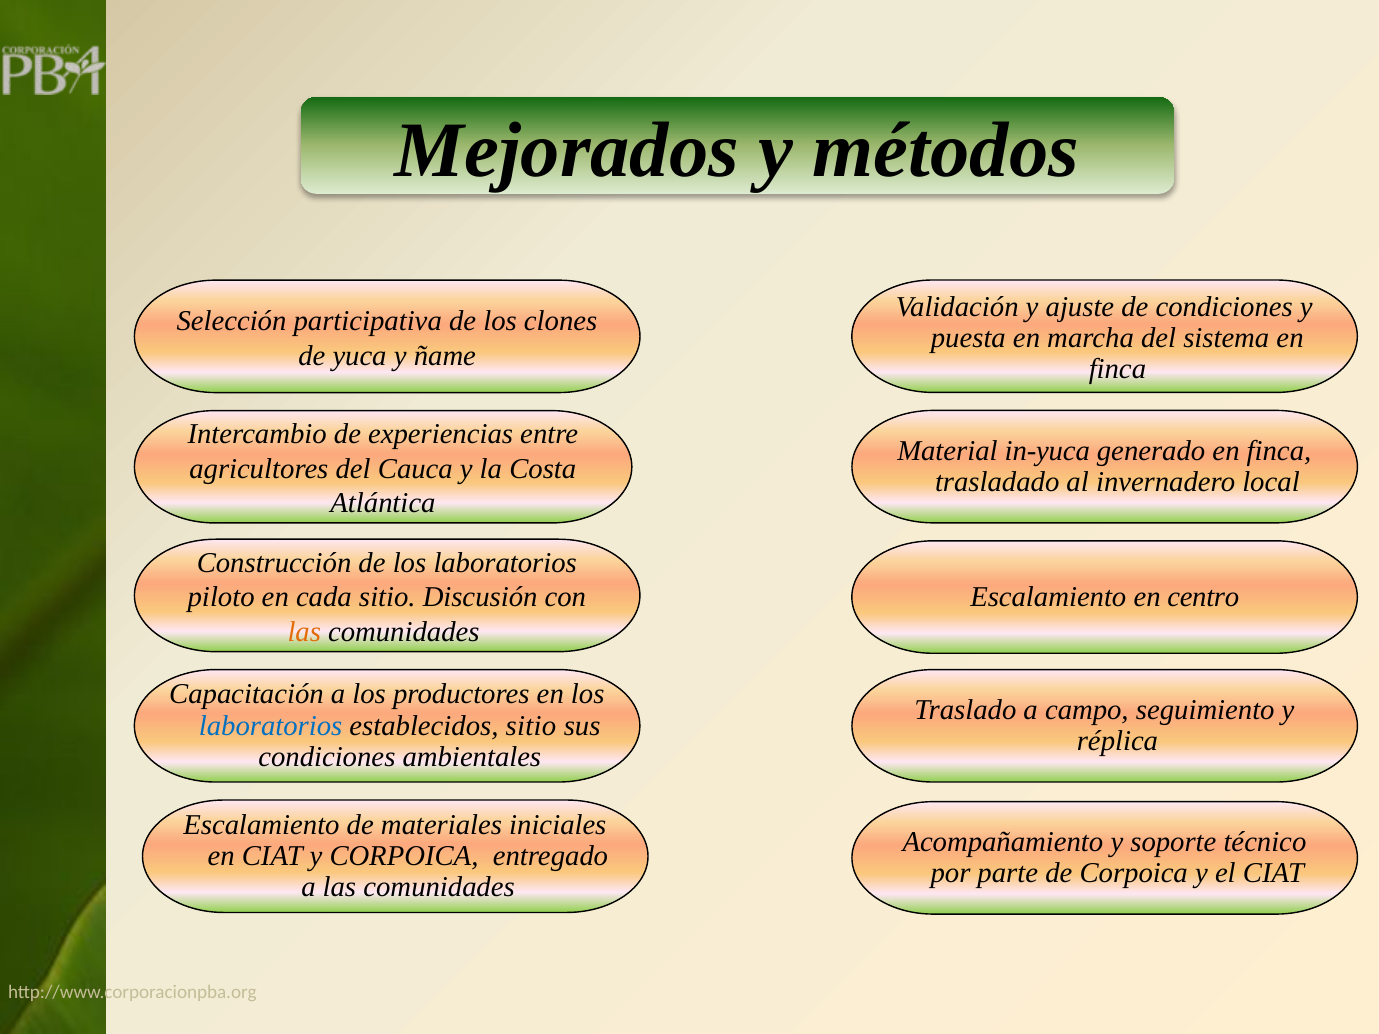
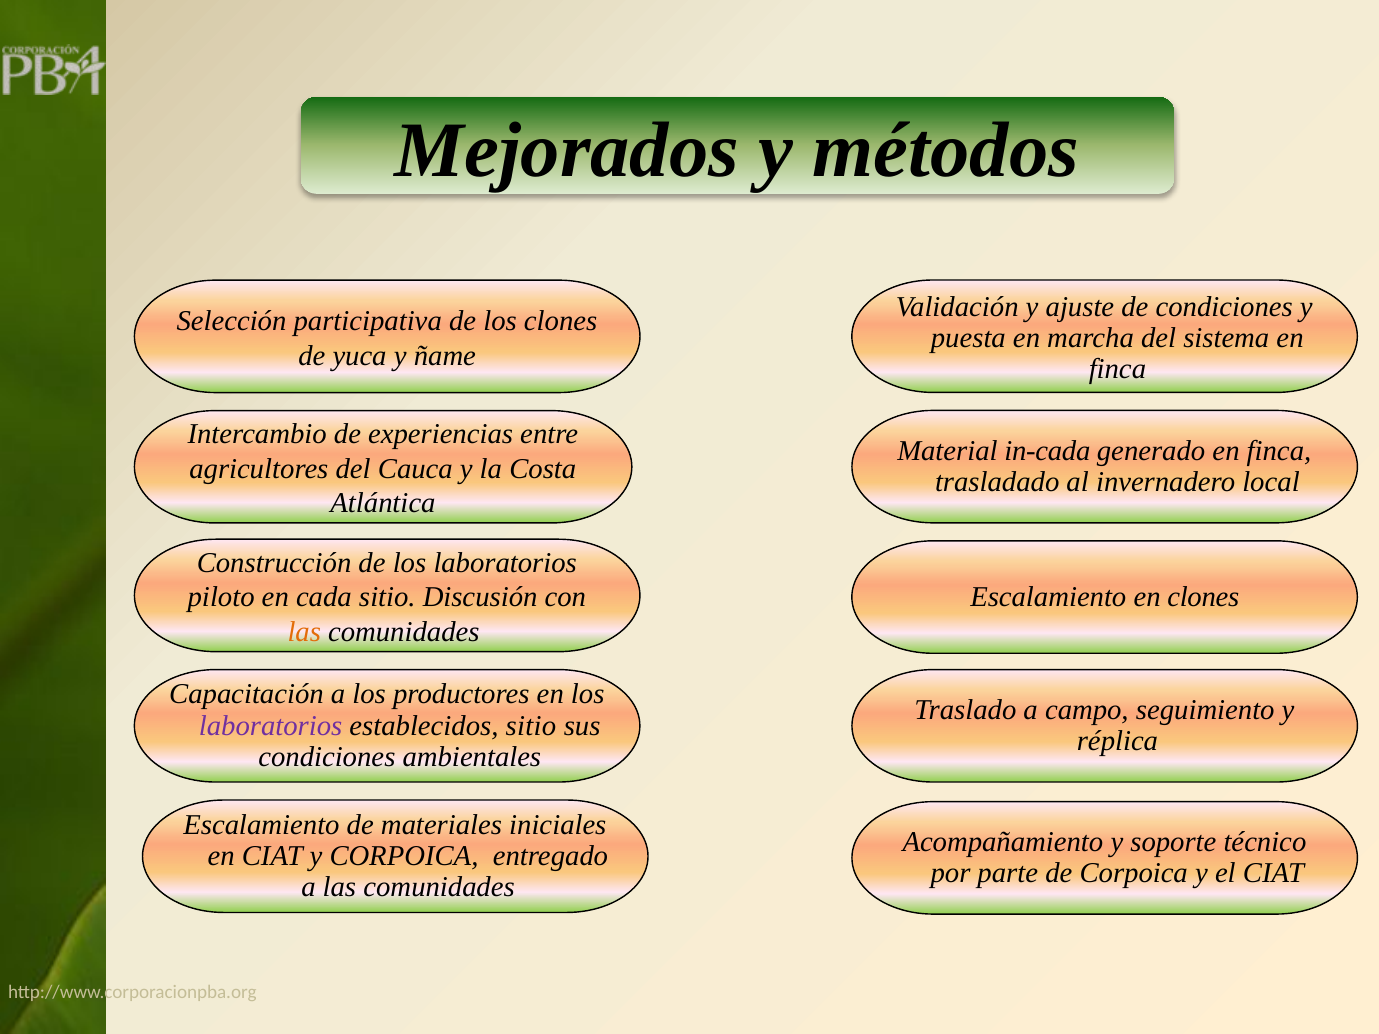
in-yuca: in-yuca -> in-cada (1047, 451)
en centro: centro -> clones (1203, 597)
laboratorios colour: blue -> purple (271, 726)
